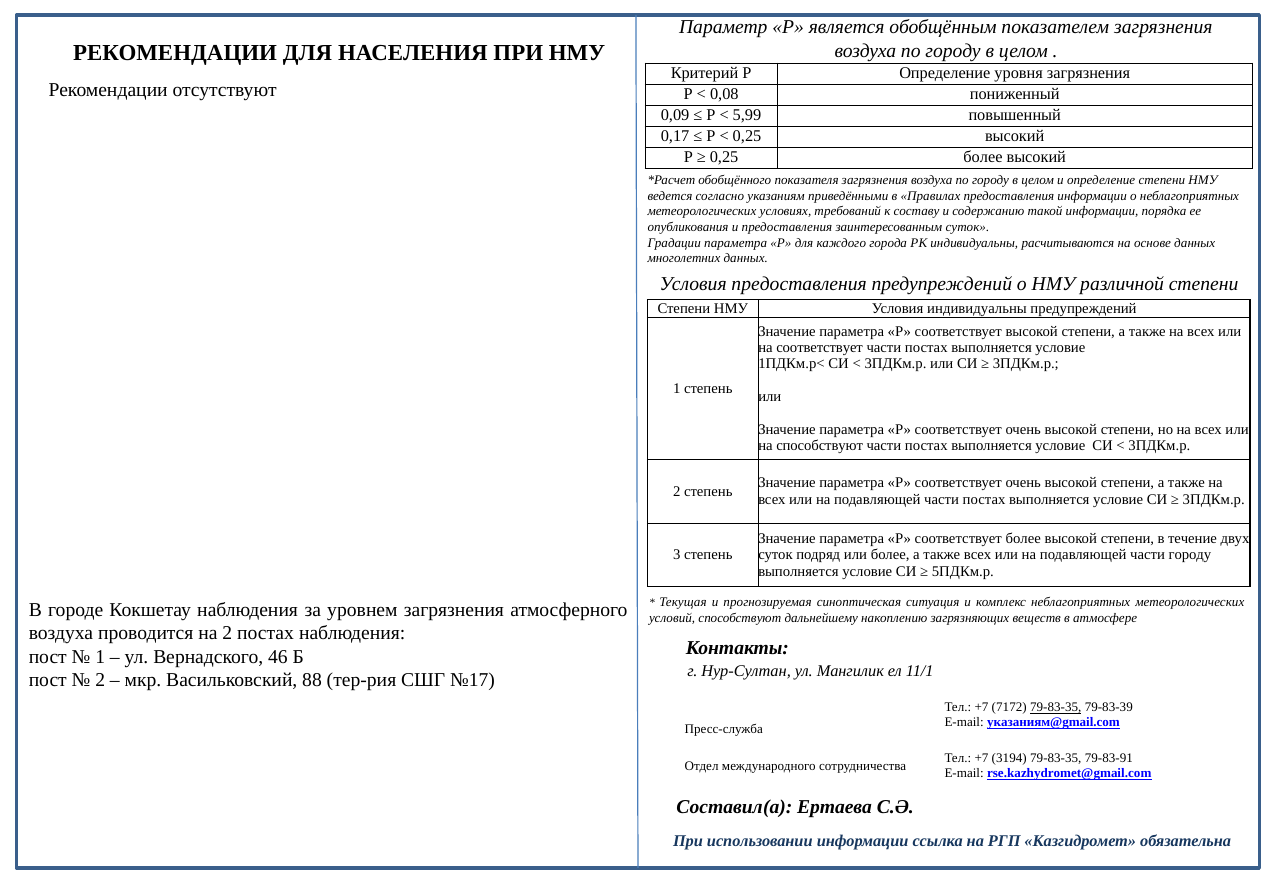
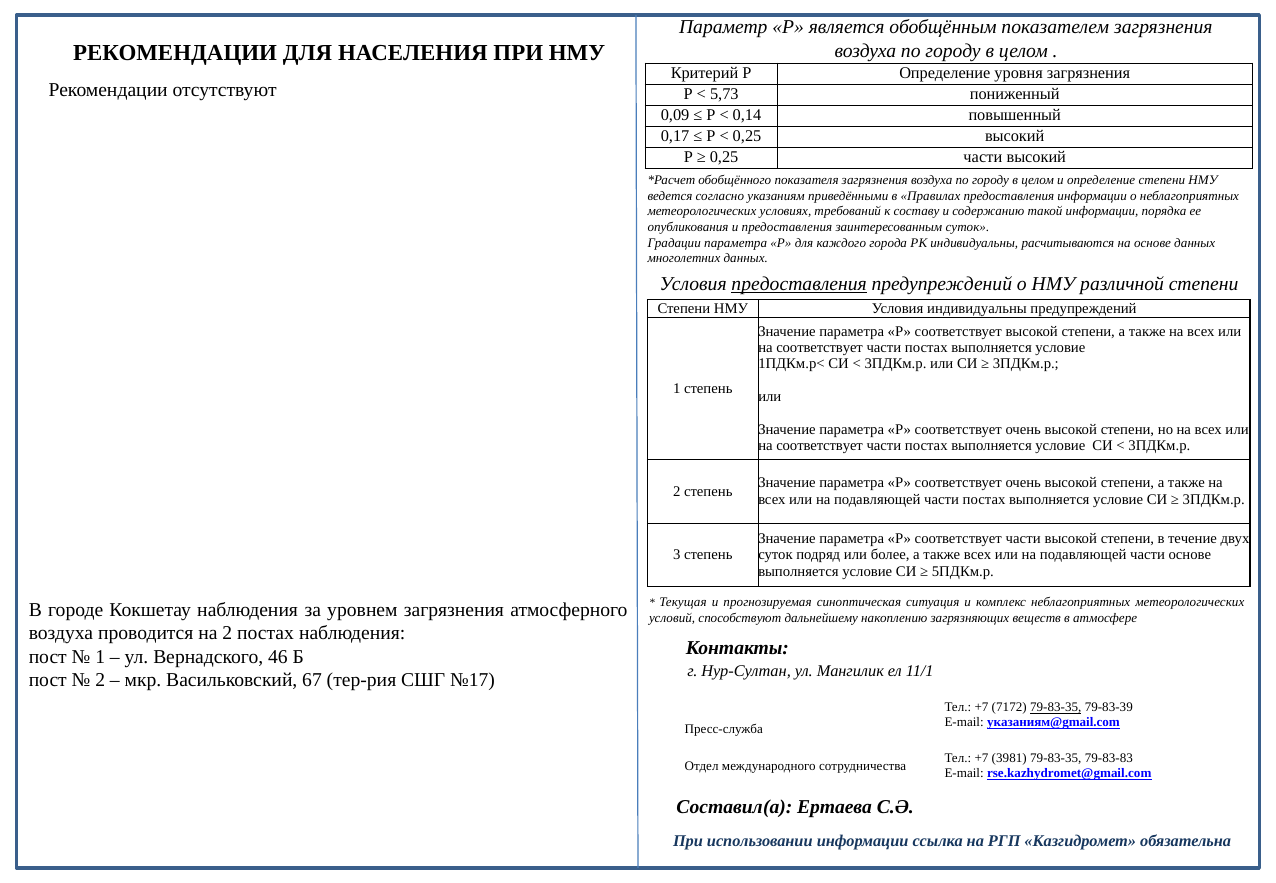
0,08: 0,08 -> 5,73 (724, 94)
5,99: 5,99 -> 0,14 (747, 115)
0,25 более: более -> части (983, 158)
предоставления underline: none -> present (799, 285)
способствуют: способствуют -> соответствует (820, 446)
Р соответствует более: более -> части (1023, 539)
части городу: городу -> основе (1190, 555)
88: 88 -> 67 (312, 681)
3194: 3194 -> 3981 (1009, 759)
79-83-91: 79-83-91 -> 79-83-83 (1109, 759)
